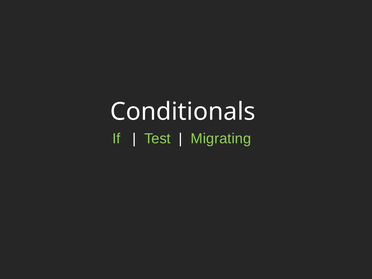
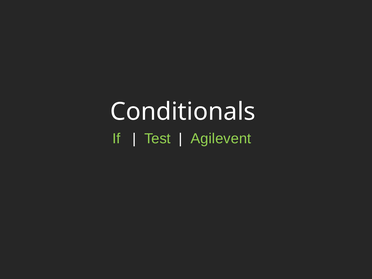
Migrating: Migrating -> Agilevent (221, 139)
